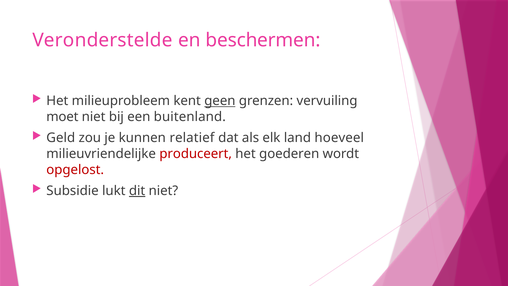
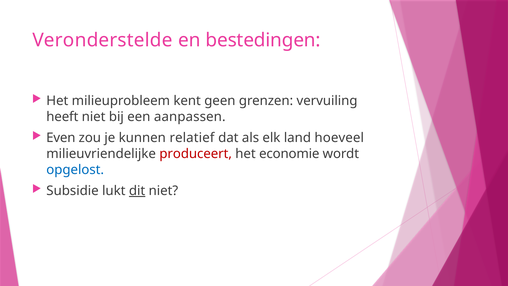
beschermen: beschermen -> bestedingen (263, 40)
geen underline: present -> none (220, 101)
moet: moet -> heeft (62, 117)
buitenland: buitenland -> aanpassen (190, 117)
Geld: Geld -> Even (61, 138)
goederen: goederen -> economie (289, 154)
opgelost colour: red -> blue (75, 169)
